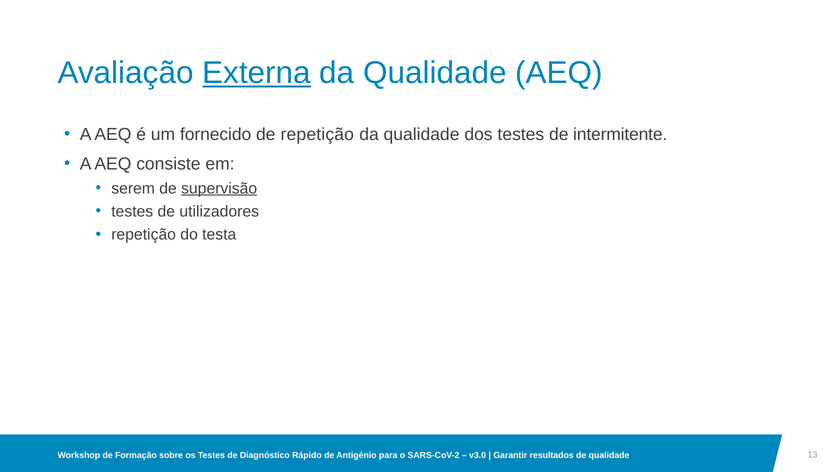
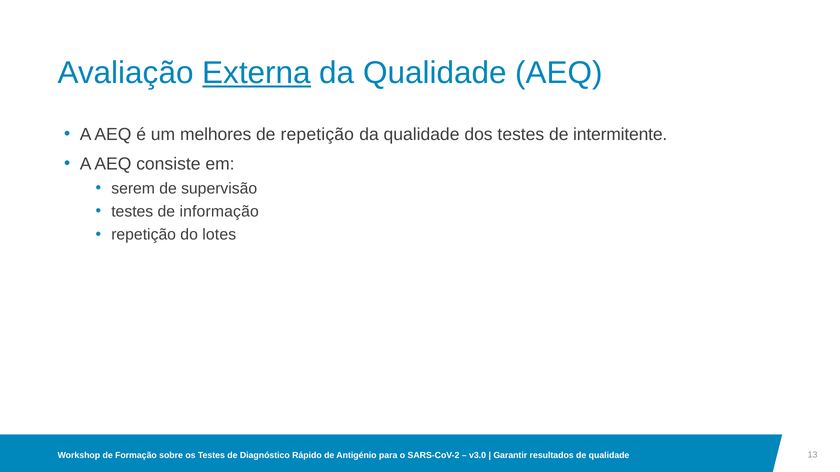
fornecido: fornecido -> melhores (216, 135)
supervisão underline: present -> none (219, 189)
utilizadores: utilizadores -> informação (219, 212)
testa: testa -> lotes (219, 235)
